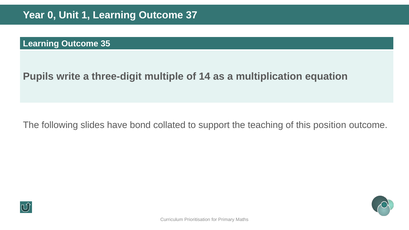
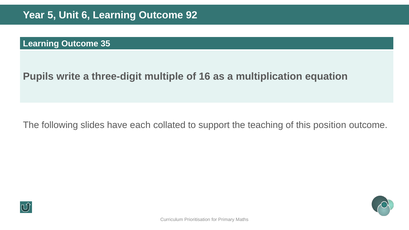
0: 0 -> 5 (52, 15)
1: 1 -> 6 (86, 15)
37: 37 -> 92 (192, 15)
14: 14 -> 16 (205, 77)
bond: bond -> each (140, 125)
